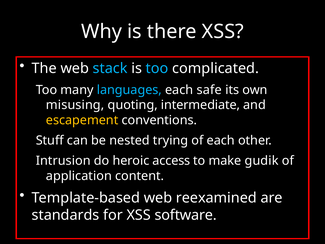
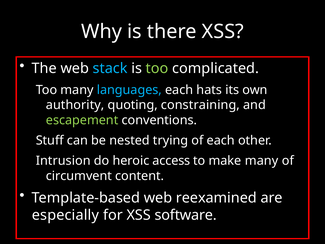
too colour: light blue -> light green (157, 68)
safe: safe -> hats (209, 90)
misusing: misusing -> authority (75, 105)
intermediate: intermediate -> constraining (200, 105)
escapement colour: yellow -> light green (82, 120)
make gudik: gudik -> many (262, 161)
application: application -> circumvent (79, 176)
standards: standards -> especially (65, 215)
